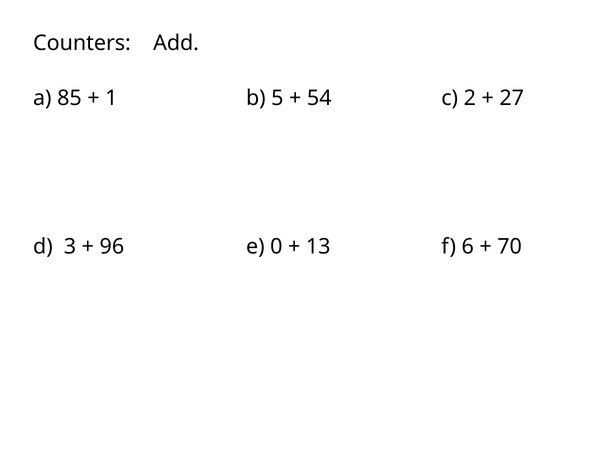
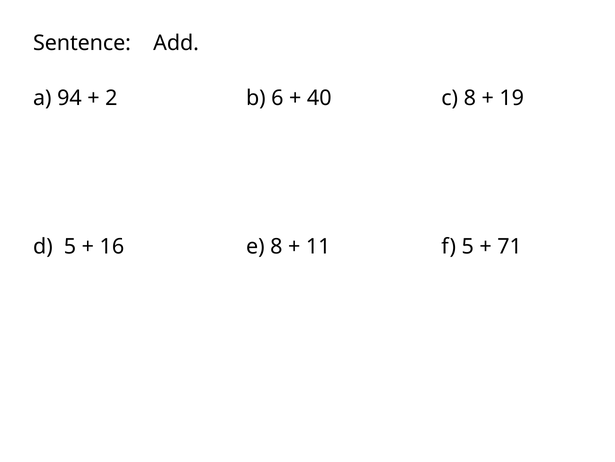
Counters: Counters -> Sentence (82, 43)
85: 85 -> 94 (69, 98)
1: 1 -> 2 (111, 98)
5: 5 -> 6 (277, 98)
54: 54 -> 40 (319, 98)
c 2: 2 -> 8 (470, 98)
27: 27 -> 19 (512, 98)
d 3: 3 -> 5 (70, 246)
96: 96 -> 16 (112, 246)
e 0: 0 -> 8 (276, 246)
13: 13 -> 11 (318, 246)
f 6: 6 -> 5 (468, 246)
70: 70 -> 71 (510, 246)
